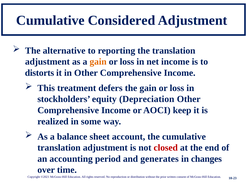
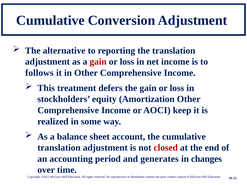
Considered: Considered -> Conversion (122, 21)
gain colour: orange -> red (98, 62)
distorts: distorts -> follows (39, 73)
Depreciation: Depreciation -> Amortization (147, 99)
